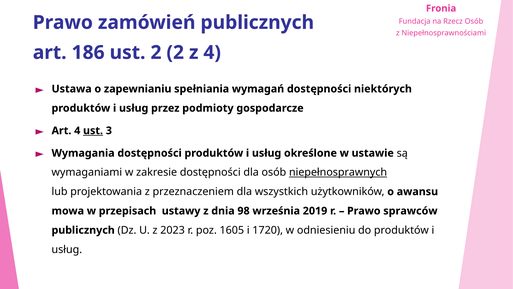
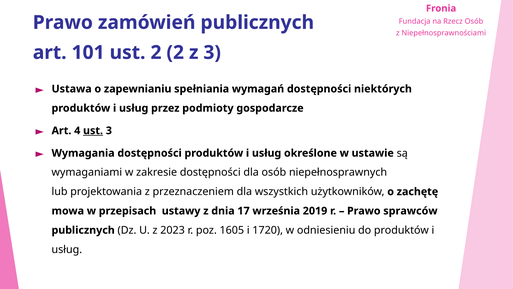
186: 186 -> 101 (88, 52)
z 4: 4 -> 3 (212, 52)
niepełnosprawnych underline: present -> none (338, 172)
awansu: awansu -> zachętę (417, 191)
98: 98 -> 17 (244, 211)
